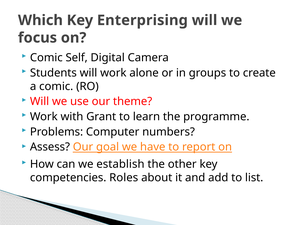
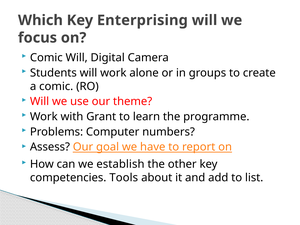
Comic Self: Self -> Will (77, 58)
Roles: Roles -> Tools (124, 178)
